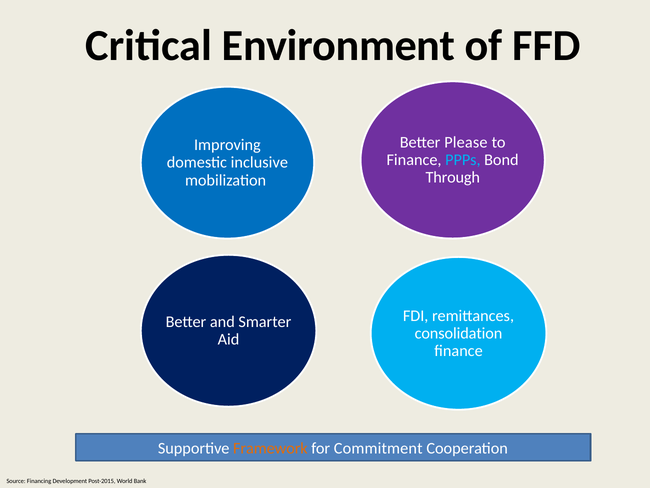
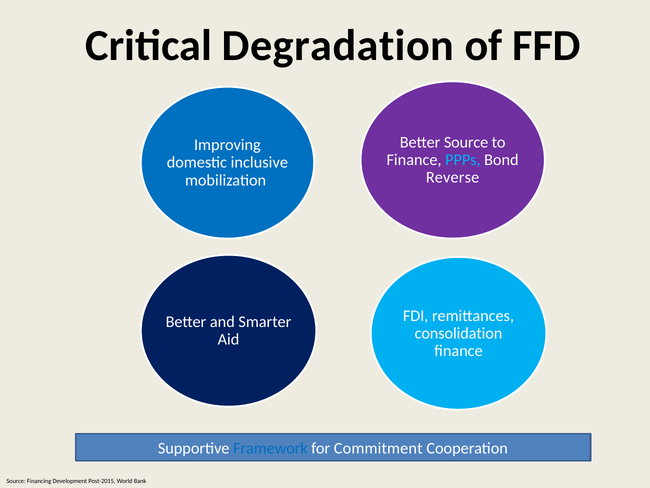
Environment: Environment -> Degradation (338, 45)
Better Please: Please -> Source (466, 142)
Through: Through -> Reverse (453, 177)
Framework colour: orange -> blue (270, 448)
